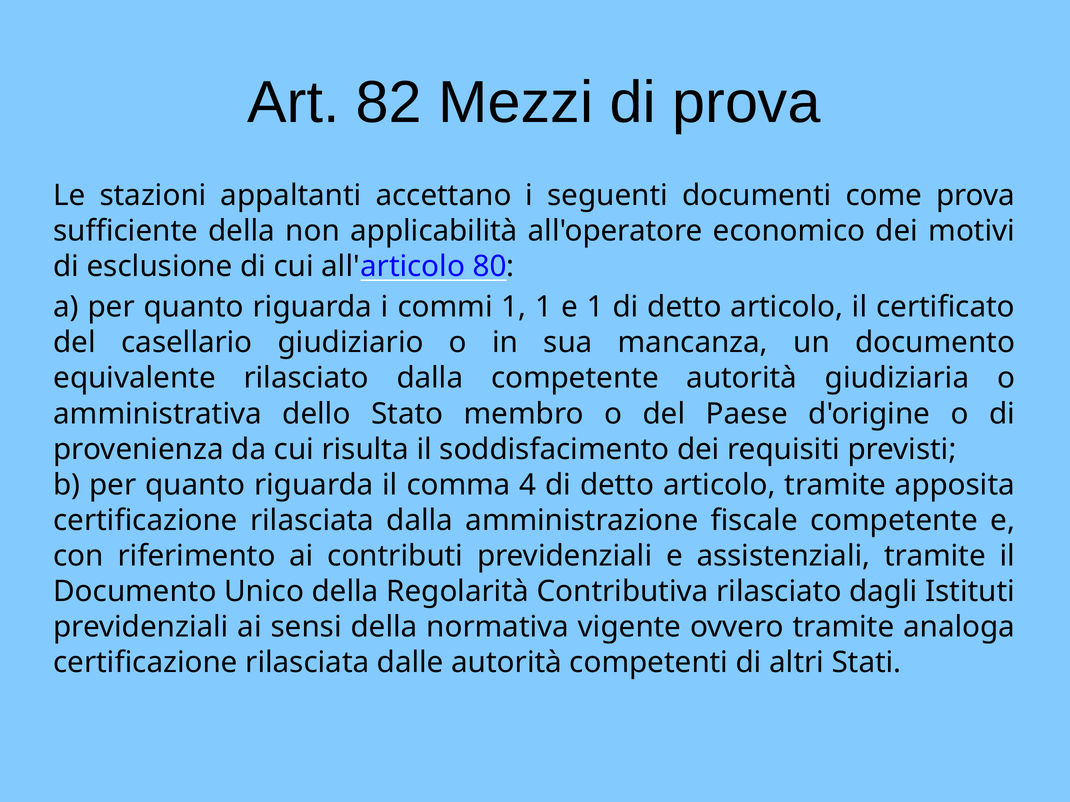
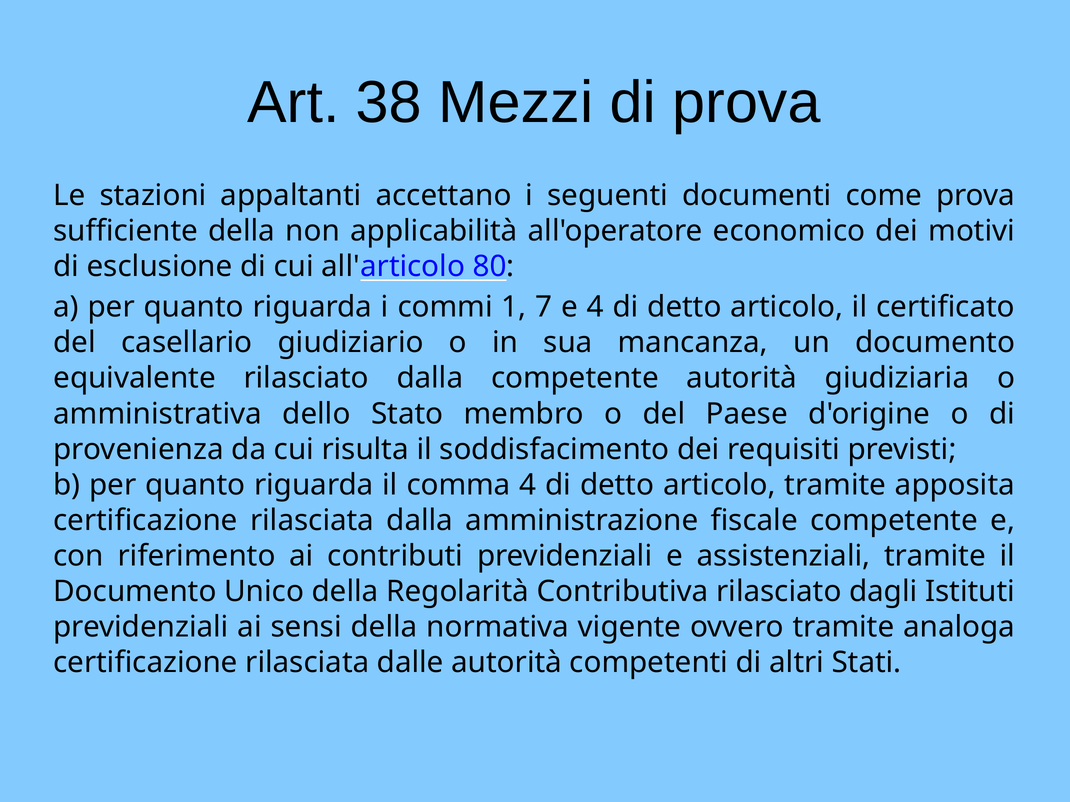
82: 82 -> 38 (389, 103)
1 1: 1 -> 7 (544, 307)
e 1: 1 -> 4 (595, 307)
